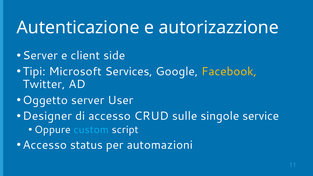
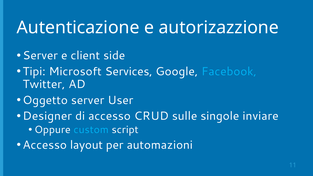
Facebook colour: yellow -> light blue (229, 72)
service: service -> inviare (261, 116)
status: status -> layout (86, 145)
